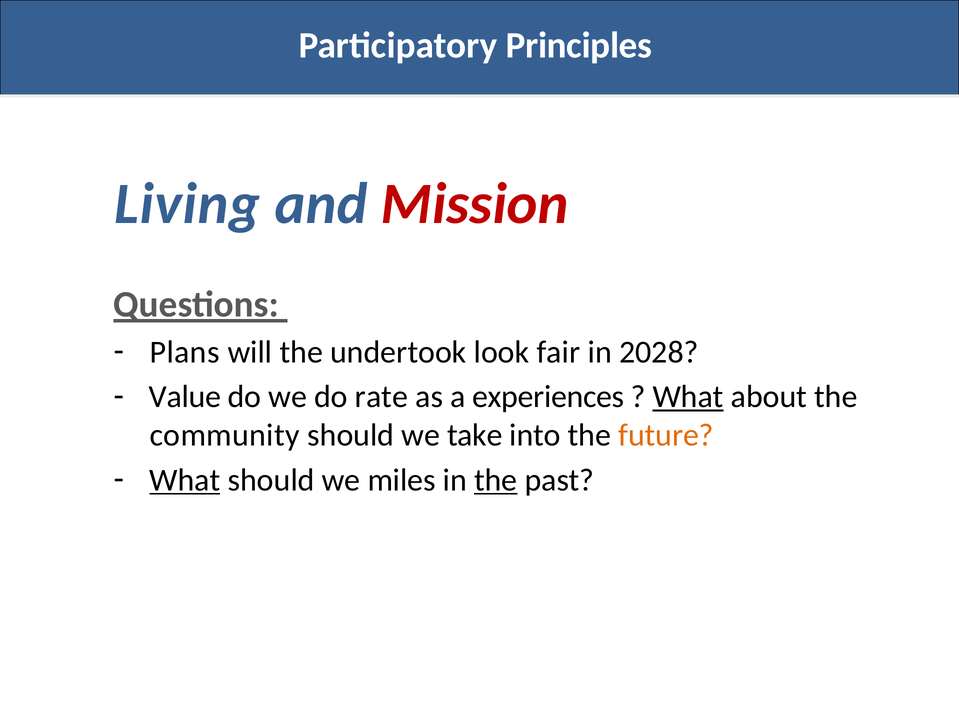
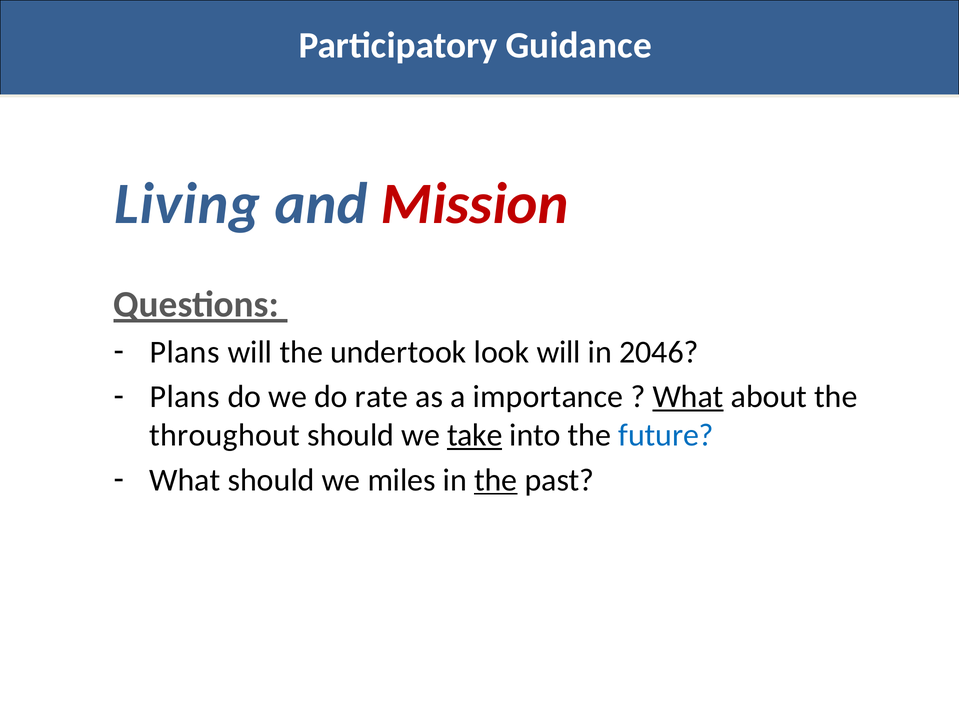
Principles: Principles -> Guidance (579, 46)
look fair: fair -> will (559, 352)
2028: 2028 -> 2046 (659, 352)
Value: Value -> Plans (185, 397)
experiences: experiences -> importance (548, 397)
community: community -> throughout (225, 435)
take underline: none -> present (475, 435)
future colour: orange -> blue (666, 435)
What underline: present -> none (185, 480)
